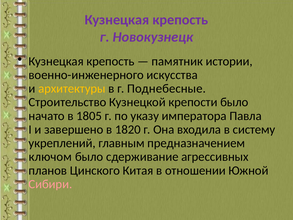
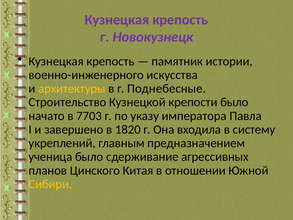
1805: 1805 -> 7703 (89, 116)
ключом: ключом -> ученица (50, 157)
Сибири colour: pink -> yellow (50, 184)
